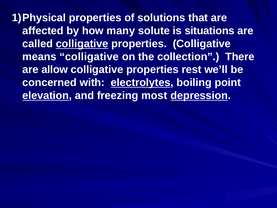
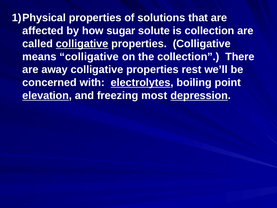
many: many -> sugar (121, 31)
is situations: situations -> collection (210, 31)
allow: allow -> away (55, 70)
